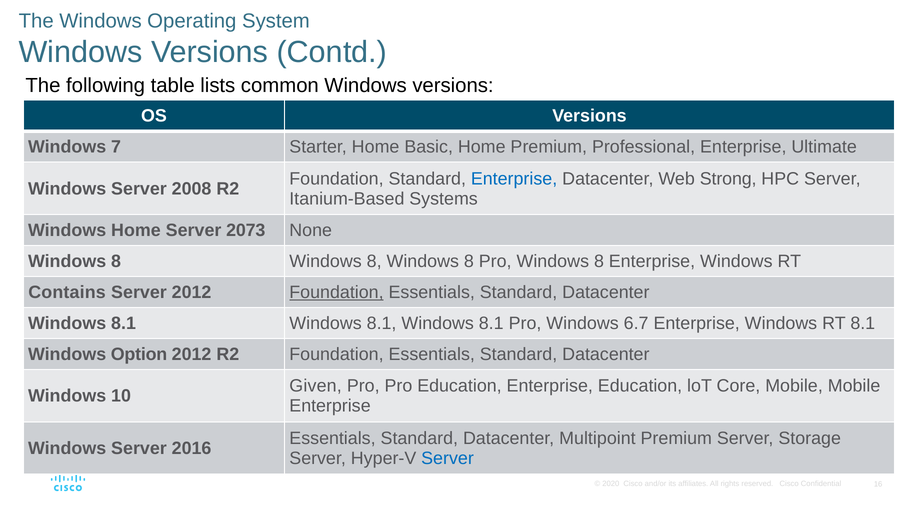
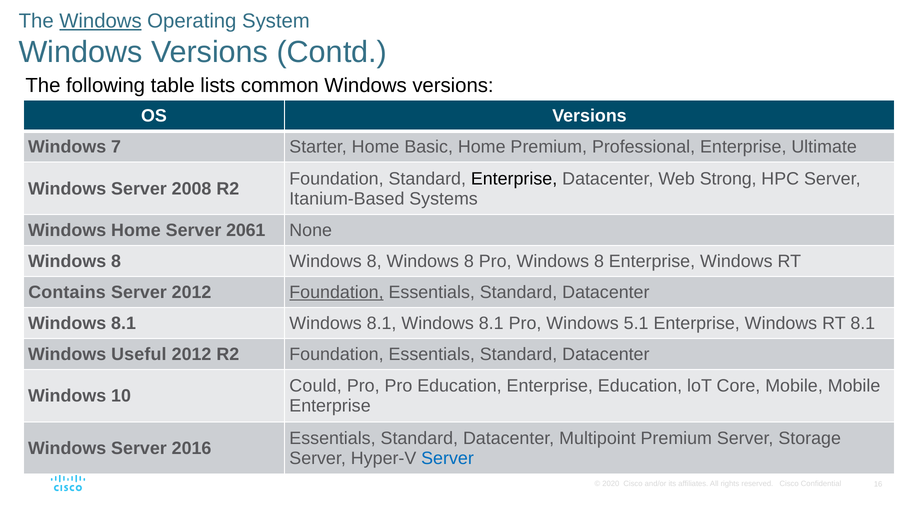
Windows underline: none -> present (101, 21)
Enterprise colour: blue -> black (514, 179)
2073: 2073 -> 2061 (246, 230)
6.7: 6.7 -> 5.1 (636, 323)
Option: Option -> Useful (139, 354)
Given: Given -> Could (316, 386)
